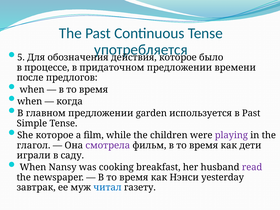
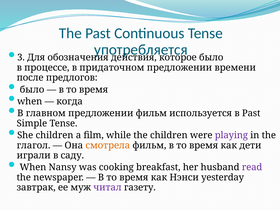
5: 5 -> 3 (21, 58)
when: when -> было (32, 90)
предложении garden: garden -> фильм (151, 113)
She которое: которое -> children (55, 135)
смотрела colour: purple -> orange (108, 145)
читал colour: blue -> purple (107, 187)
